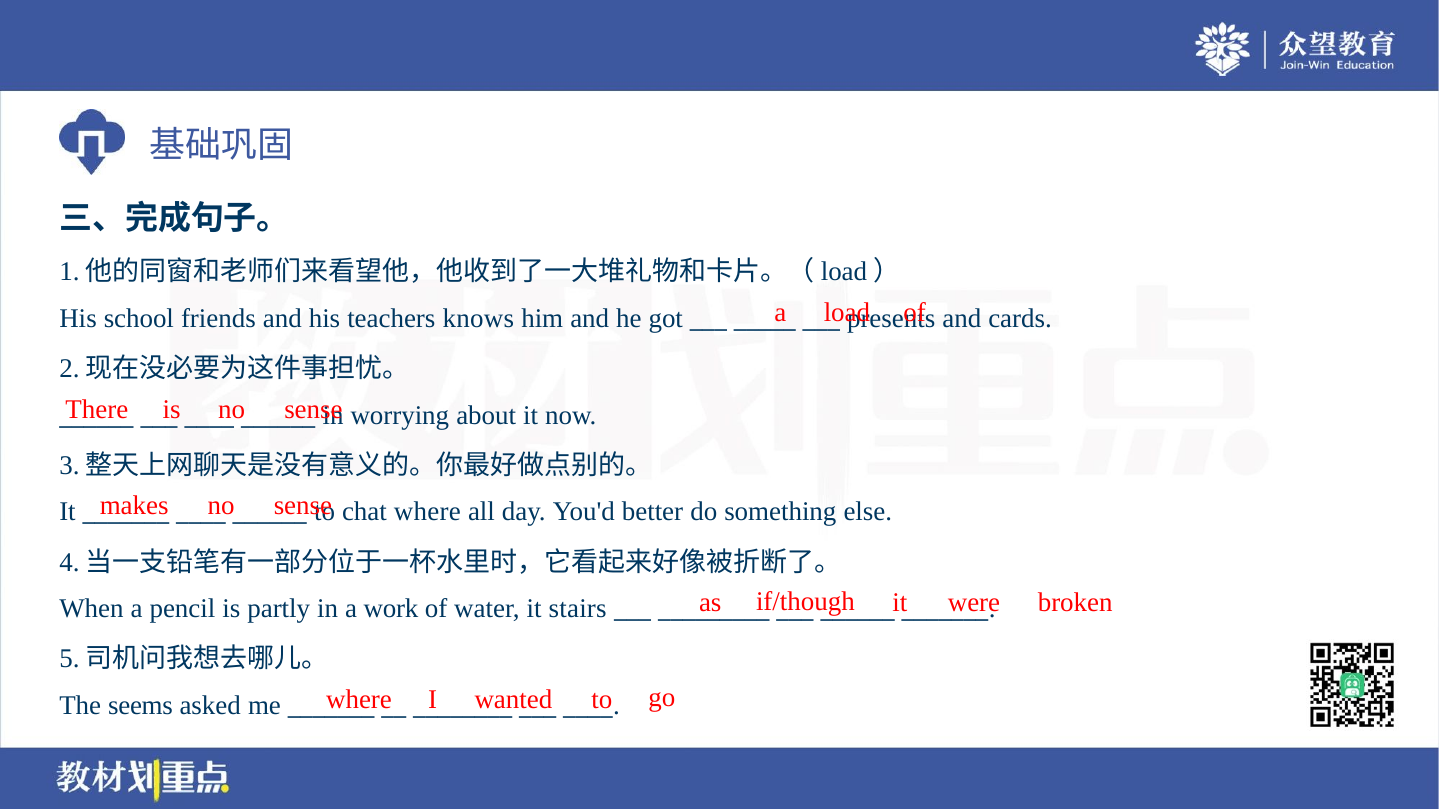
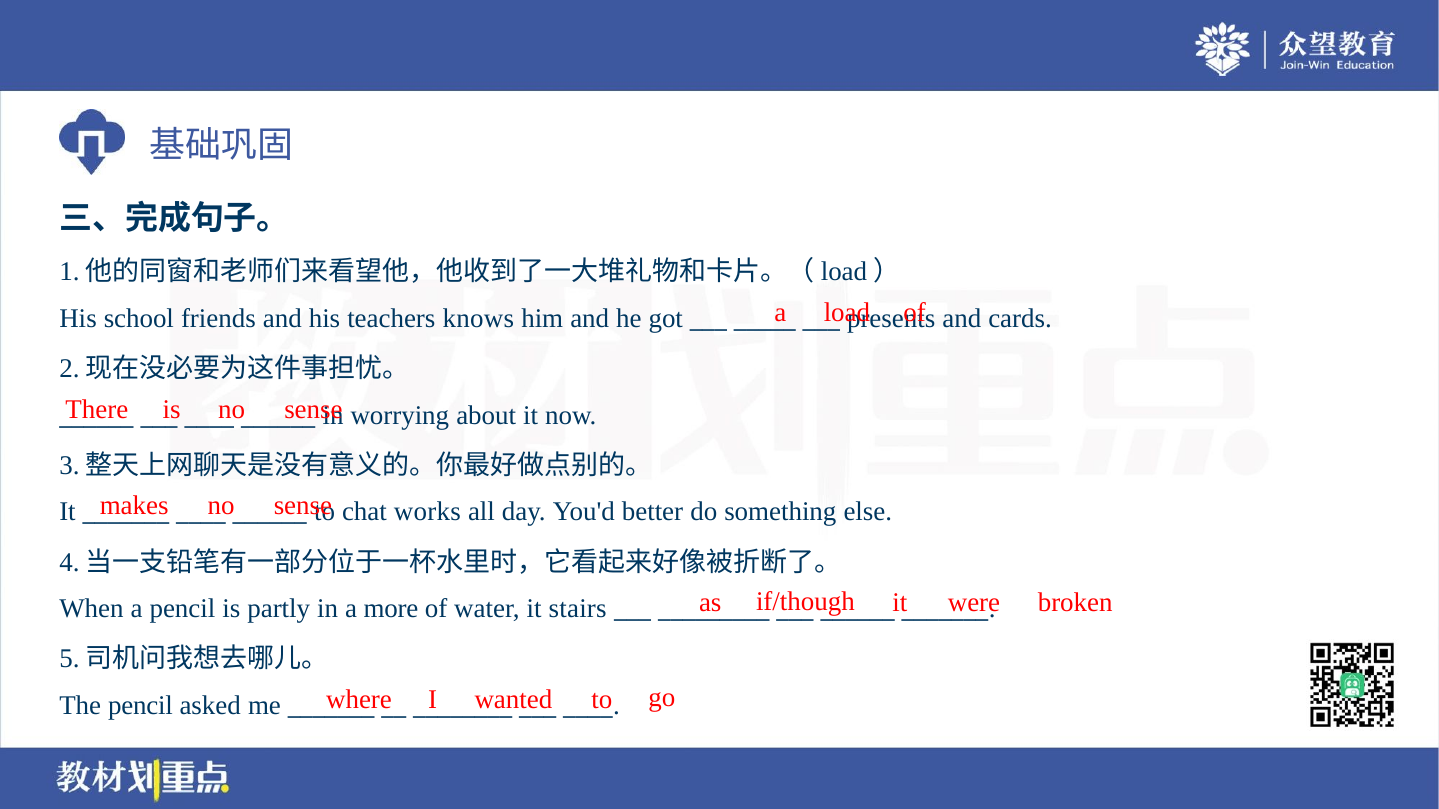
chat where: where -> works (427, 512)
work: work -> more (391, 609)
The seems: seems -> pencil (140, 706)
